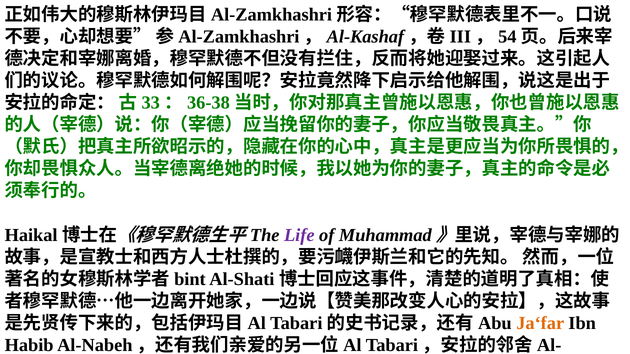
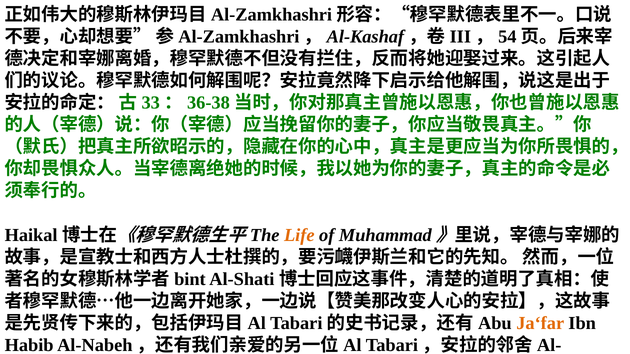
Life colour: purple -> orange (299, 235)
